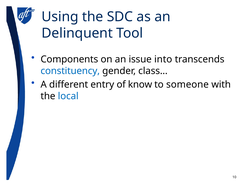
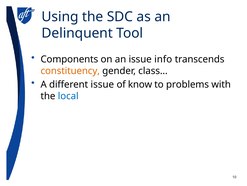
into: into -> info (163, 59)
constituency colour: blue -> orange (70, 71)
different entry: entry -> issue (102, 84)
someone: someone -> problems (188, 84)
